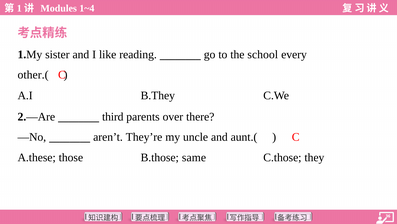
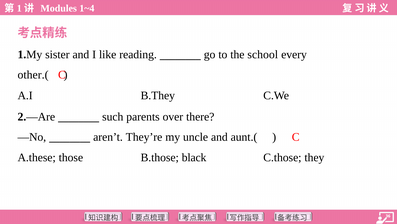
third: third -> such (113, 116)
same: same -> black (194, 157)
